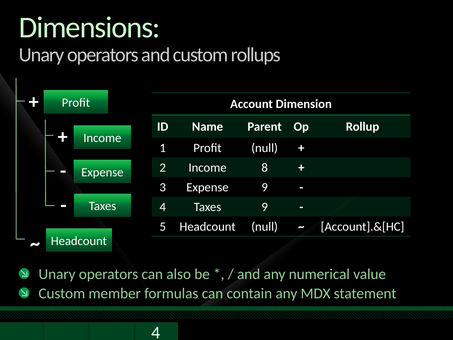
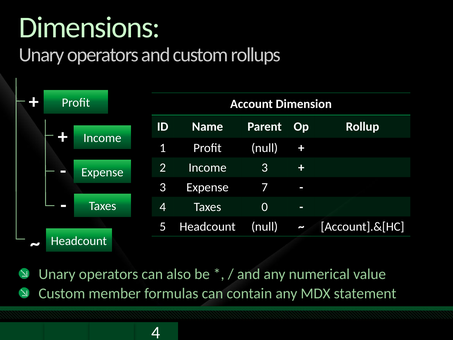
Income 8: 8 -> 3 (265, 167)
Expense 9: 9 -> 7 (265, 187)
Taxes 9: 9 -> 0 (265, 207)
